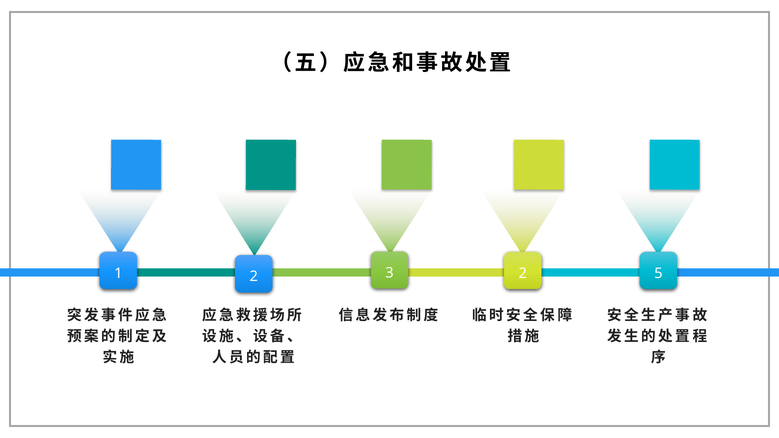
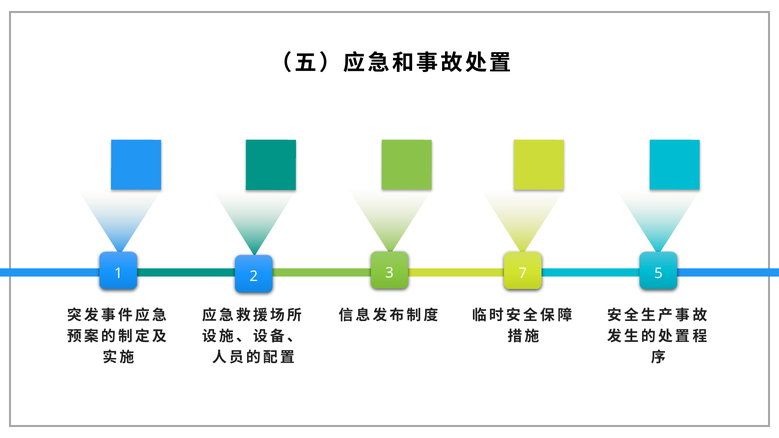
3 2: 2 -> 7 (523, 273)
